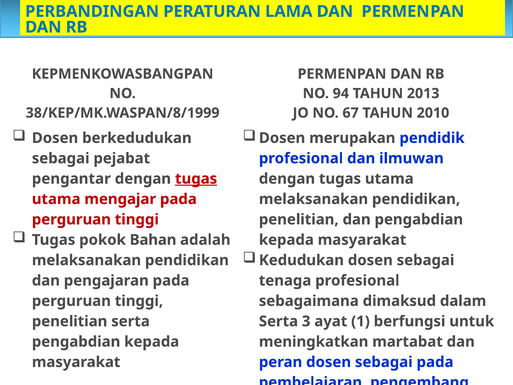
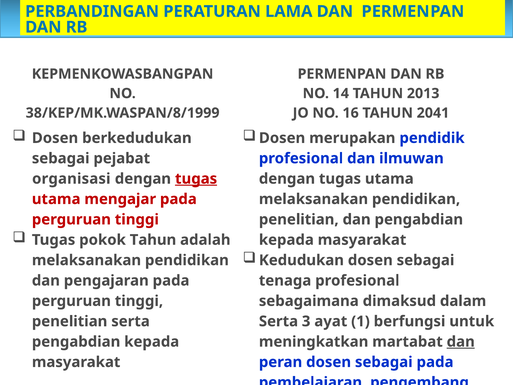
94: 94 -> 14 (341, 93)
67: 67 -> 16 (351, 113)
2010: 2010 -> 2041 (433, 113)
pengantar: pengantar -> organisasi (71, 179)
pokok Bahan: Bahan -> Tahun (153, 240)
dan underline: none -> present (461, 341)
